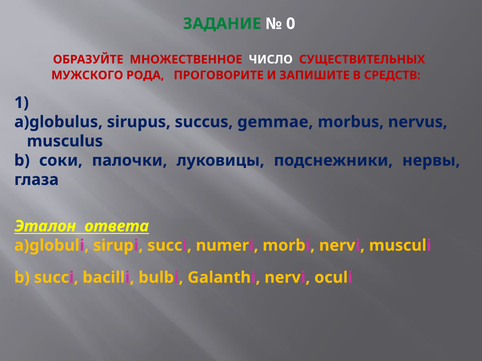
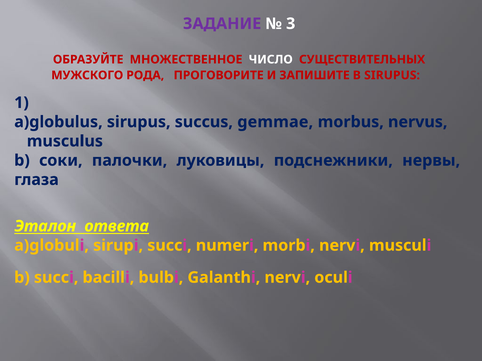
ЗАДАНИЕ colour: green -> purple (222, 24)
0: 0 -> 3 (291, 24)
В СРЕДСТВ: СРЕДСТВ -> SIRUPUS (392, 75)
